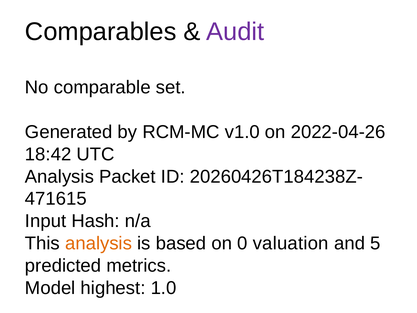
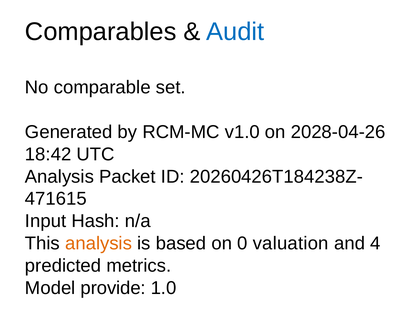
Audit colour: purple -> blue (235, 32)
2022-04-26: 2022-04-26 -> 2028-04-26 (338, 132)
5: 5 -> 4 (375, 243)
highest: highest -> provide (113, 288)
